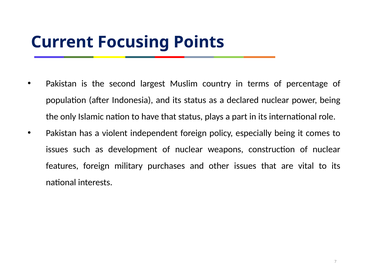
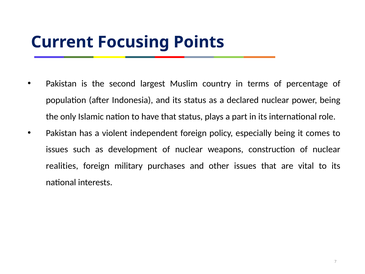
features: features -> realities (62, 166)
